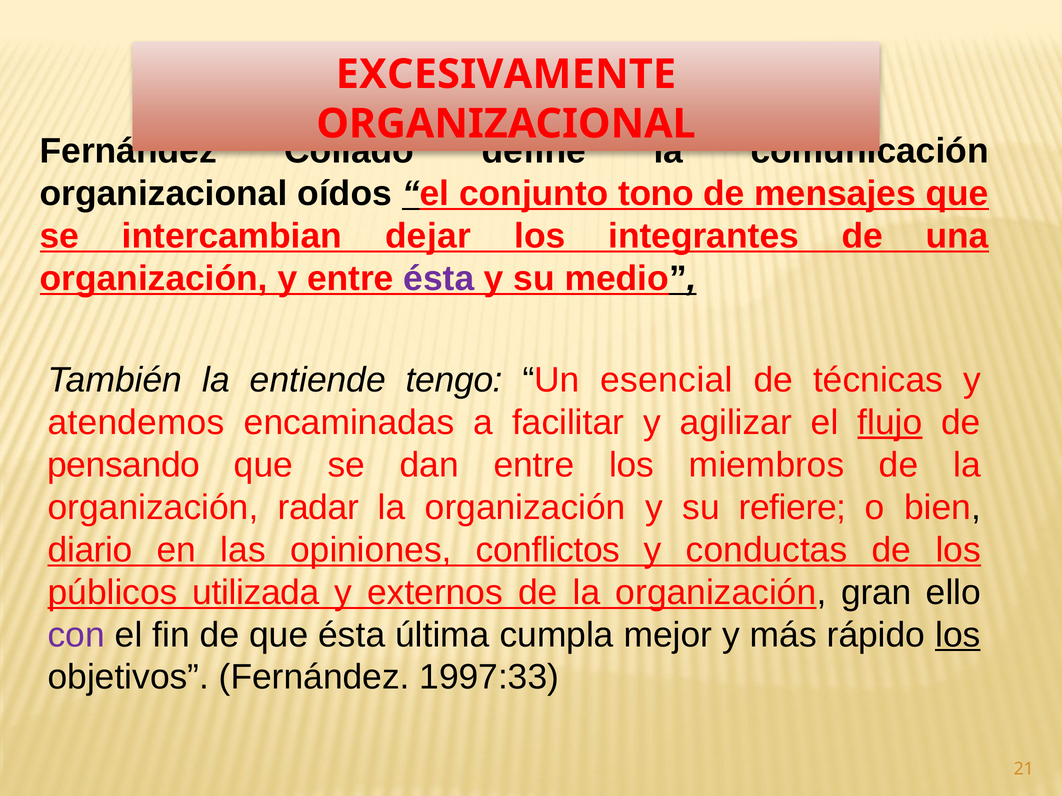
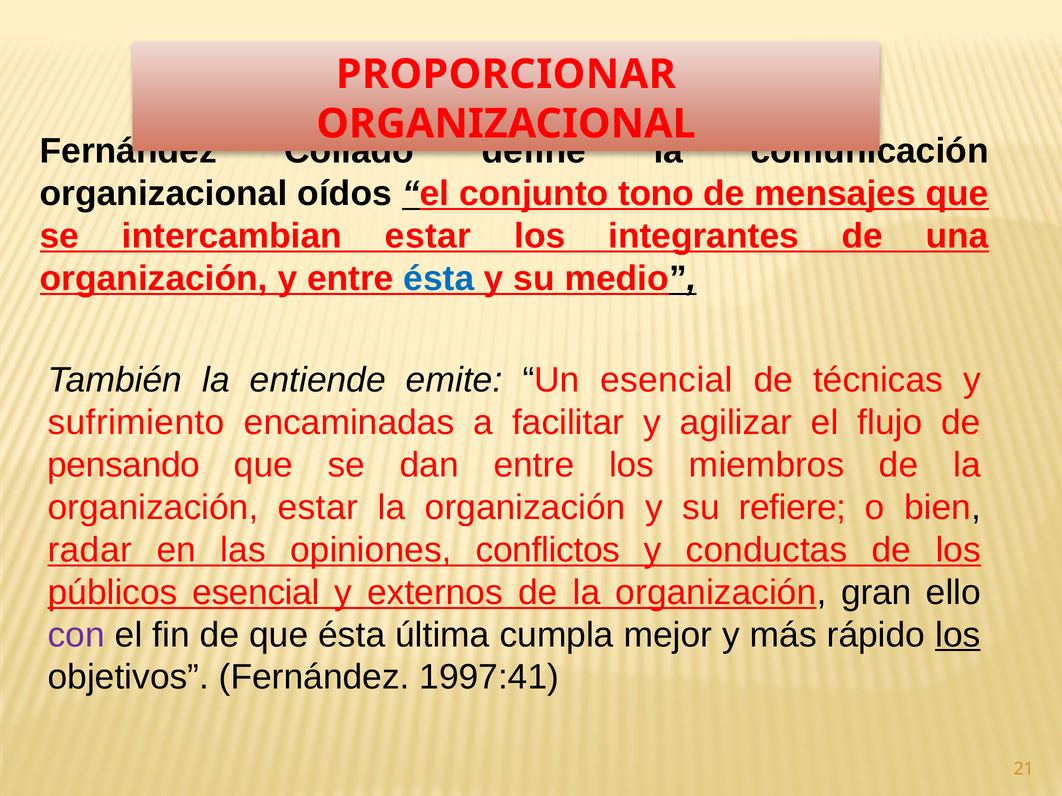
EXCESIVAMENTE: EXCESIVAMENTE -> PROPORCIONAR (506, 74)
intercambian dejar: dejar -> estar (428, 236)
ésta colour: purple -> blue (439, 279)
tengo: tengo -> emite (454, 380)
atendemos: atendemos -> sufrimiento (136, 423)
flujo underline: present -> none (890, 423)
organización radar: radar -> estar (318, 508)
diario: diario -> radar (90, 550)
públicos utilizada: utilizada -> esencial (256, 593)
1997:33: 1997:33 -> 1997:41 (489, 678)
